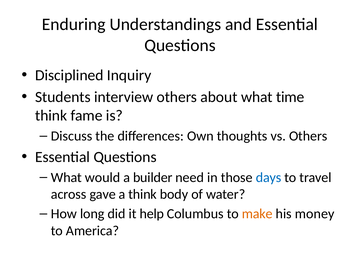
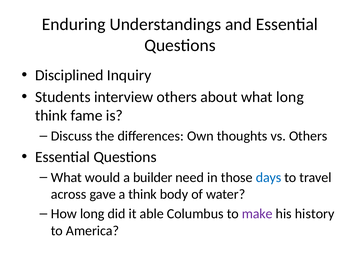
what time: time -> long (290, 97)
help: help -> able (152, 214)
make colour: orange -> purple (257, 214)
money: money -> history (315, 214)
